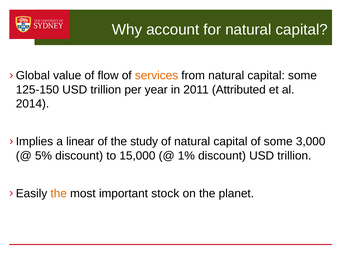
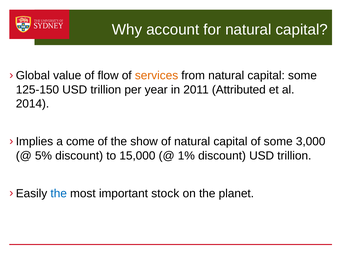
linear: linear -> come (80, 142)
study: study -> show (144, 142)
the colour: orange -> blue (59, 193)
